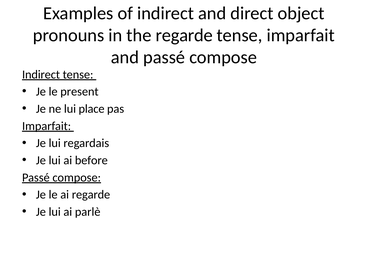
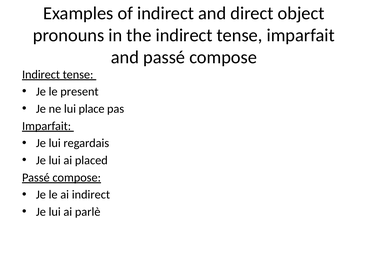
the regarde: regarde -> indirect (184, 35)
before: before -> placed (91, 160)
ai regarde: regarde -> indirect (91, 195)
